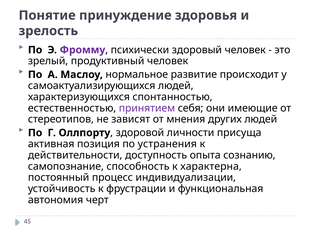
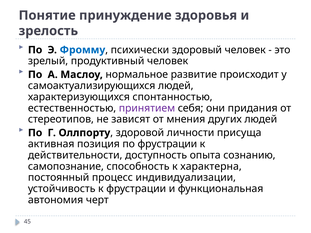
Фромму colour: purple -> blue (82, 50)
имеющие: имеющие -> придания (253, 108)
по устранения: устранения -> фрустрации (167, 144)
